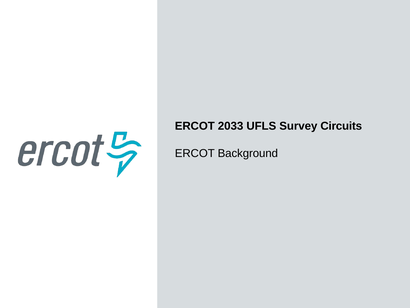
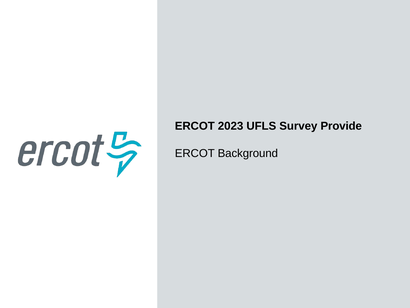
2033: 2033 -> 2023 (231, 126)
Circuits: Circuits -> Provide (341, 126)
